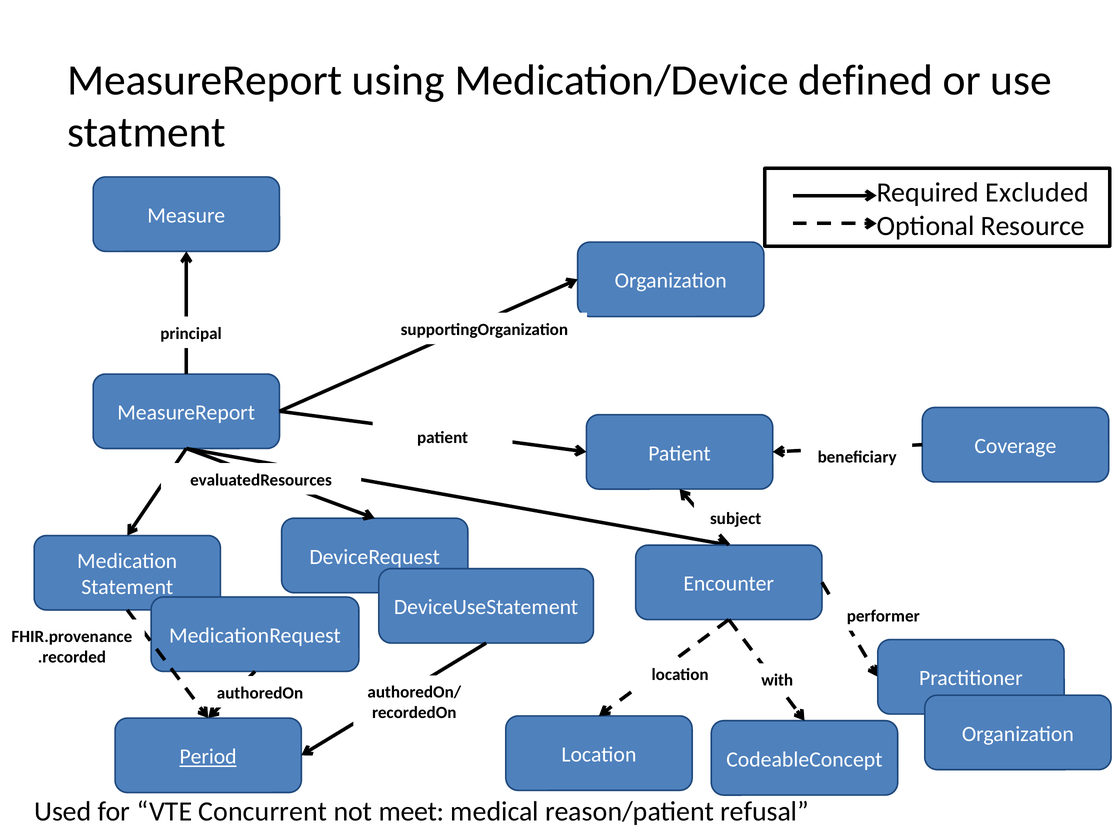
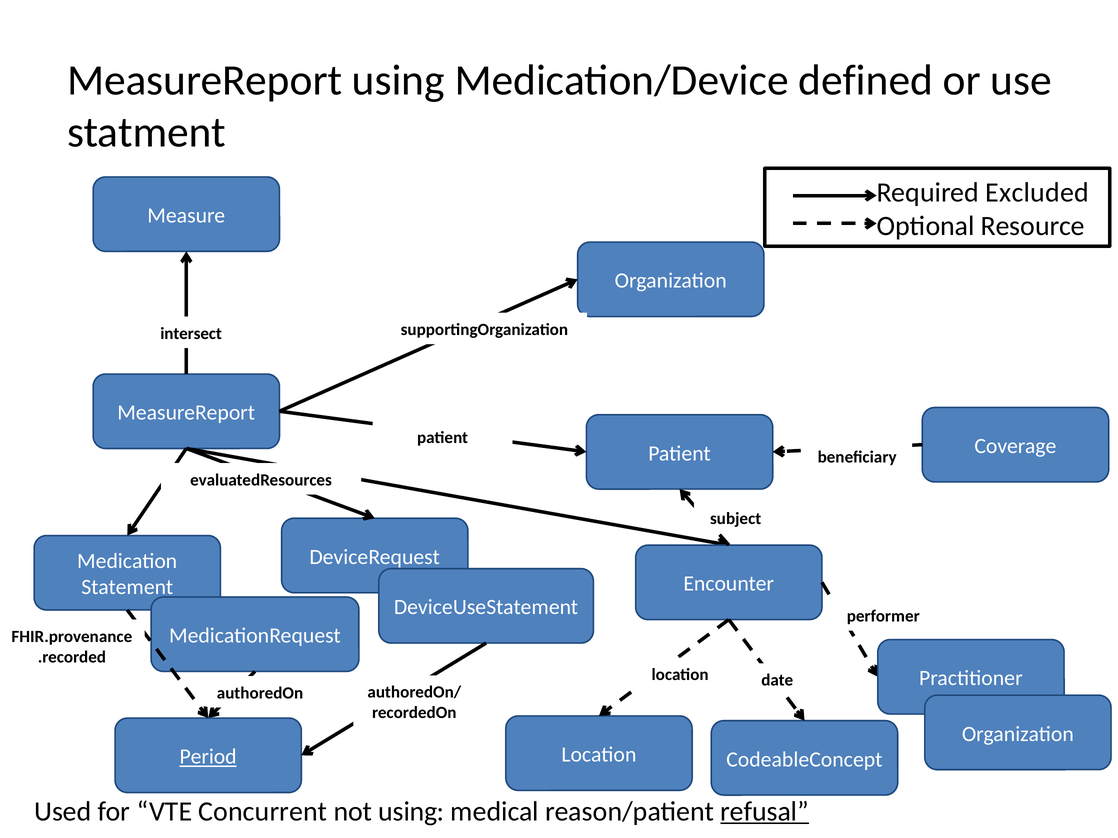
principal: principal -> intersect (191, 334)
with: with -> date (777, 681)
not meet: meet -> using (411, 812)
refusal underline: none -> present (765, 812)
